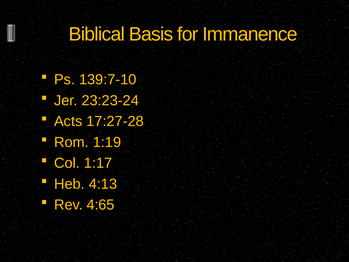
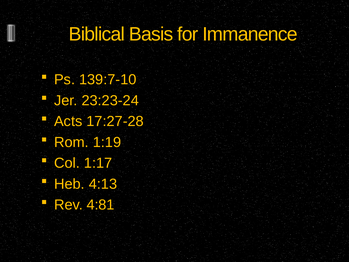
4:65: 4:65 -> 4:81 (101, 205)
